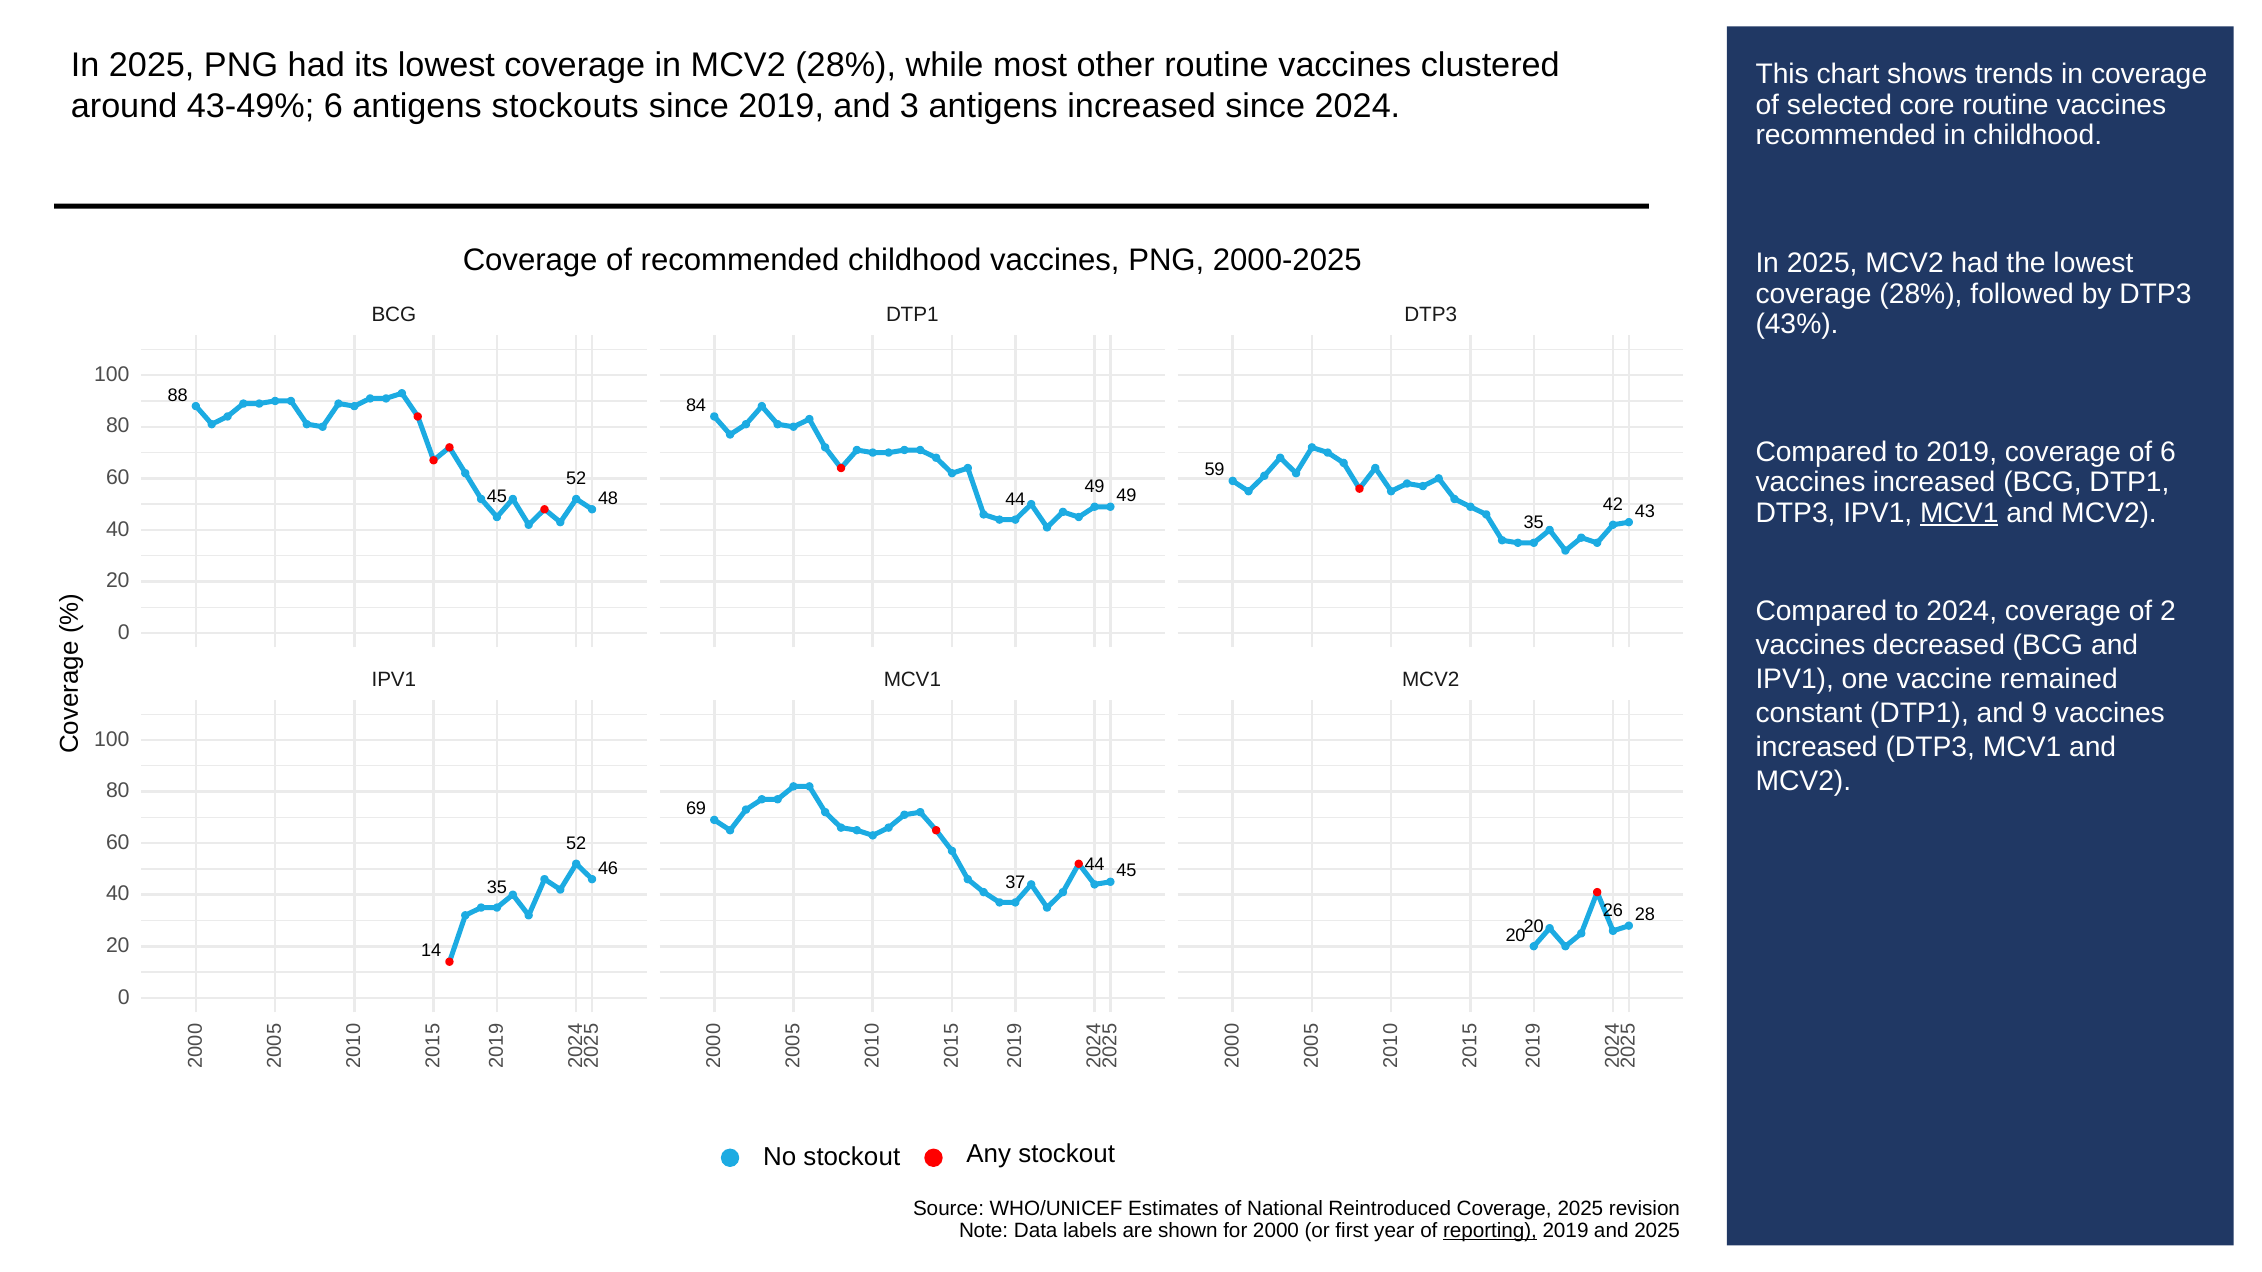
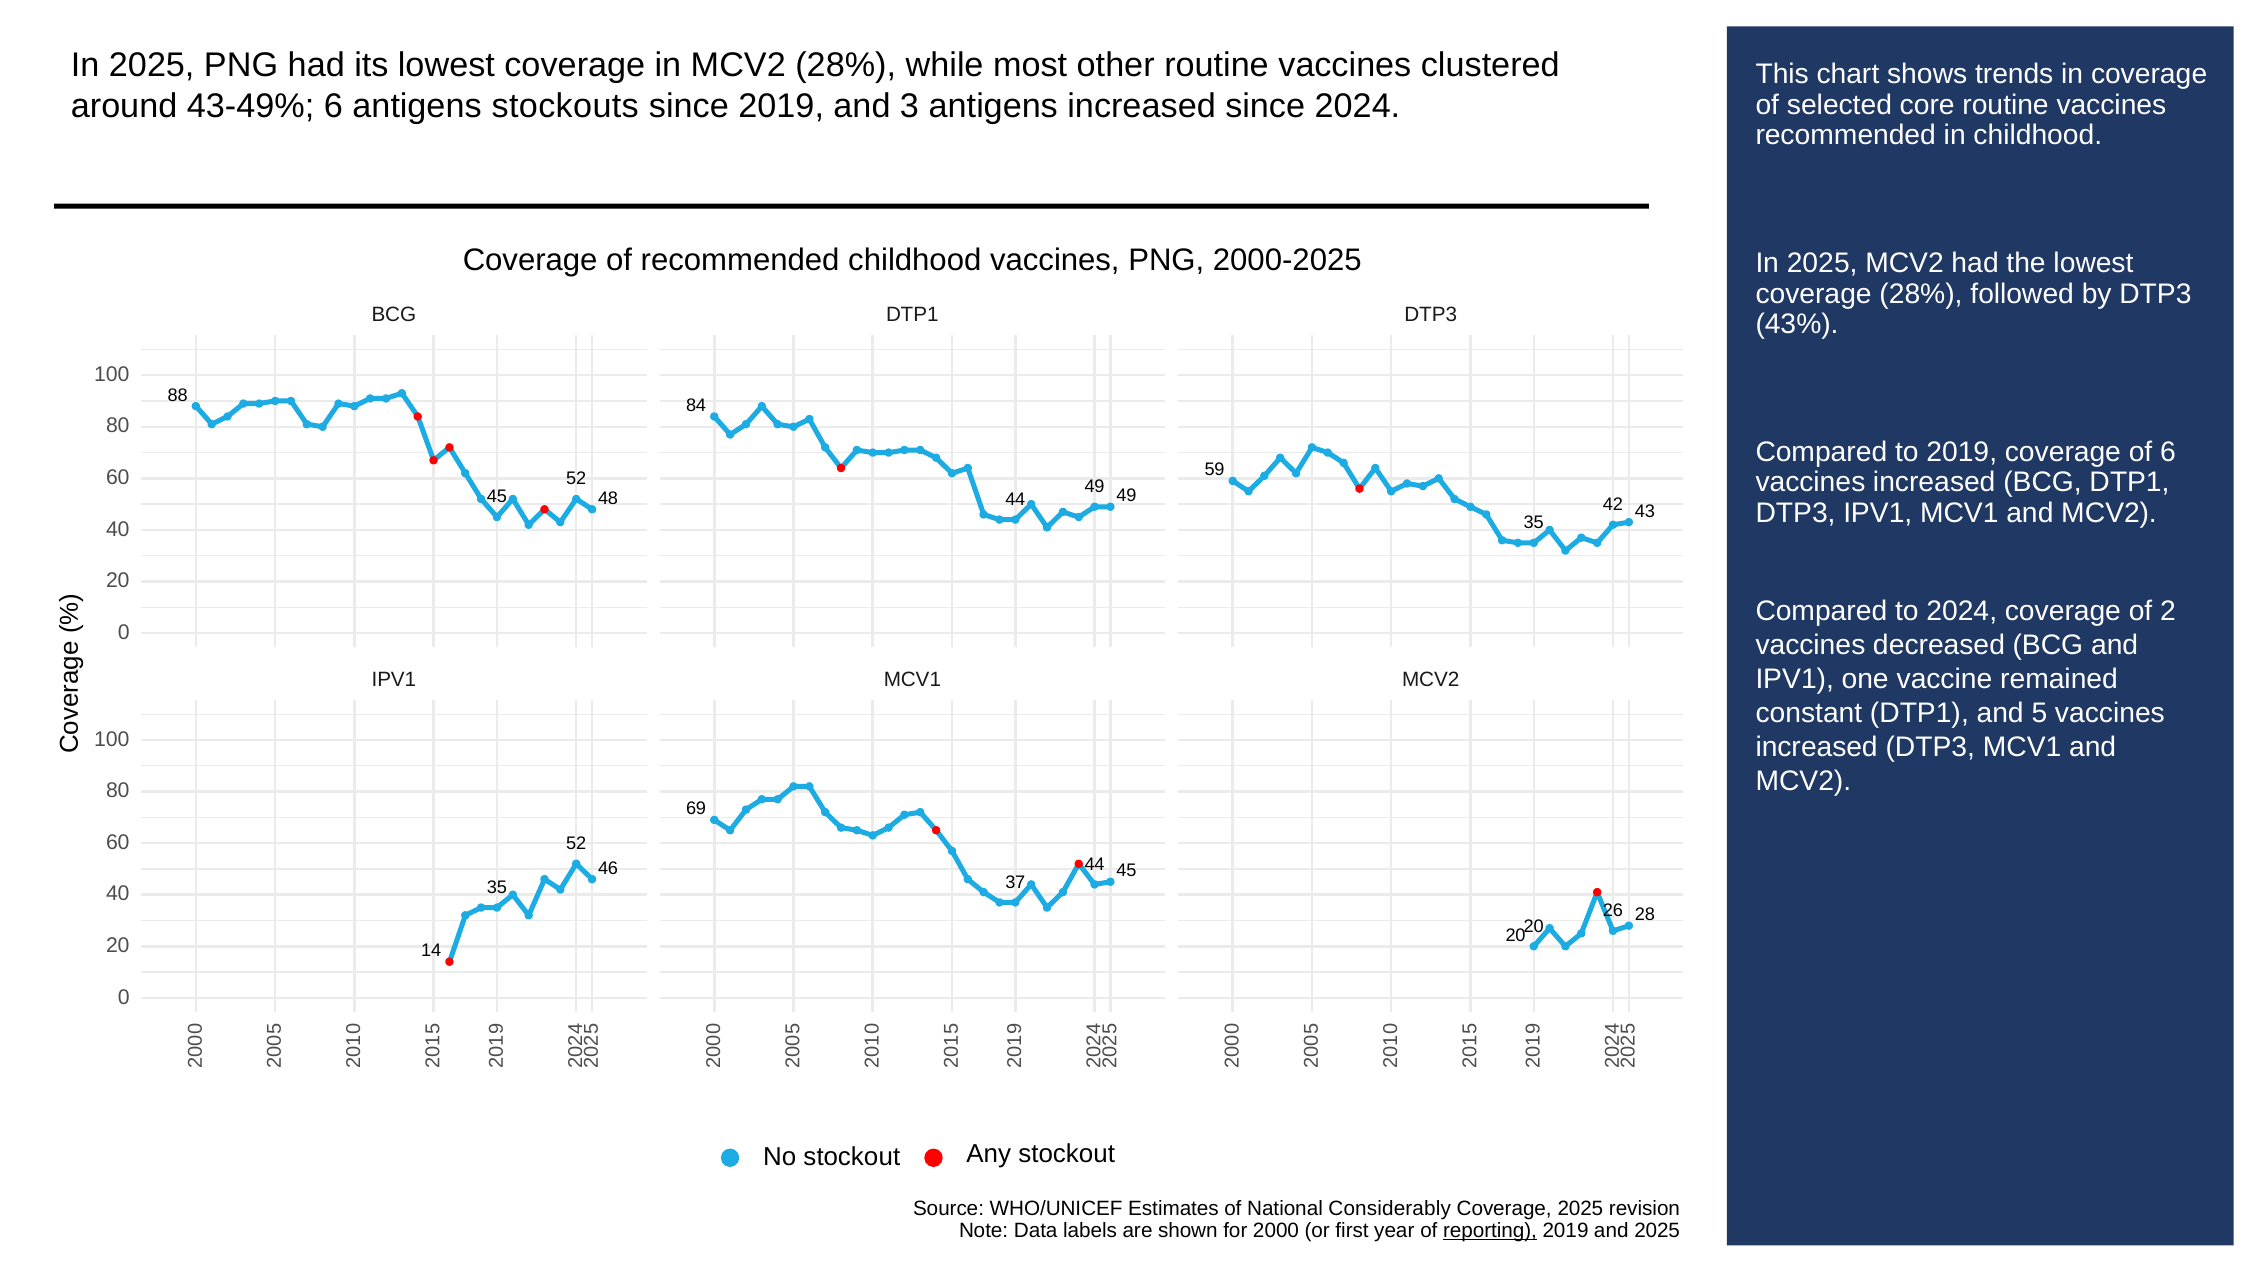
MCV1 underline: present -> none (1959, 513)
and 9: 9 -> 5 (2039, 713)
Reintroduced: Reintroduced -> Considerably (1390, 1209)
